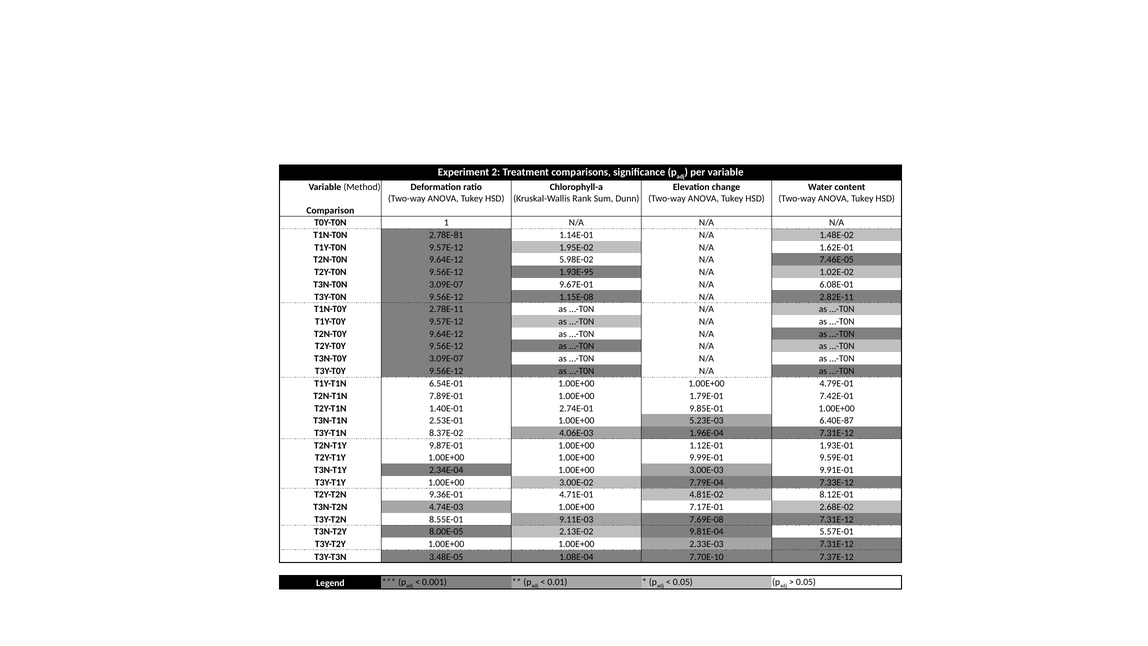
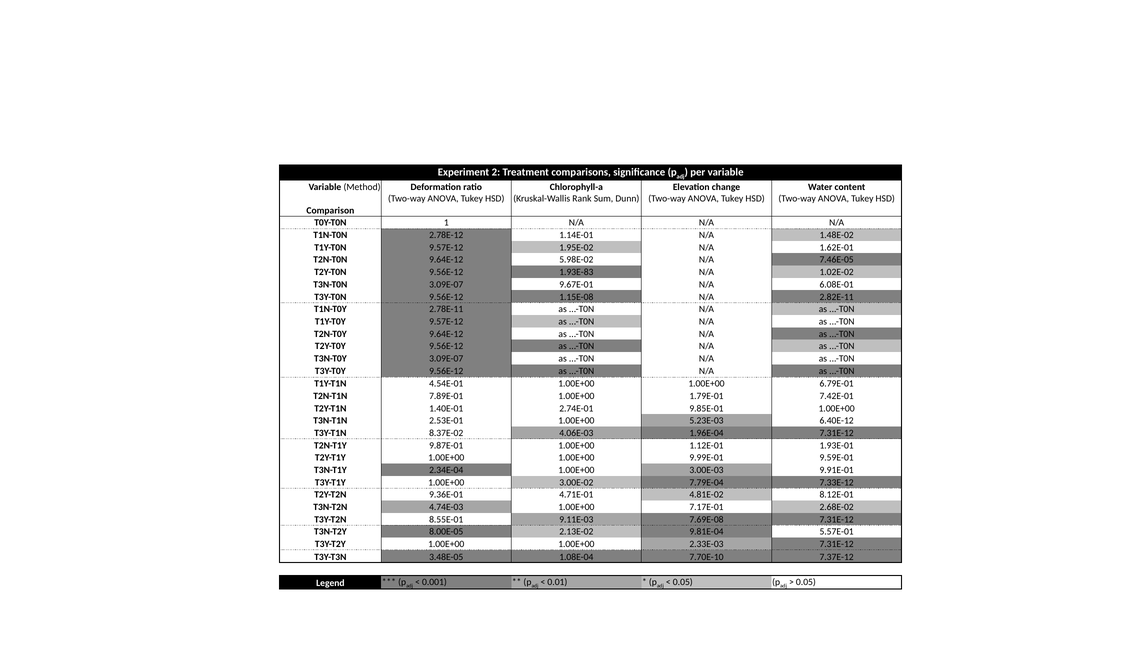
2.78E-81: 2.78E-81 -> 2.78E-12 (446, 235)
1.93E-95: 1.93E-95 -> 1.93E-83 (576, 272)
6.54E-01: 6.54E-01 -> 4.54E-01 (446, 384)
4.79E-01: 4.79E-01 -> 6.79E-01 (837, 384)
6.40E-87: 6.40E-87 -> 6.40E-12 (837, 421)
